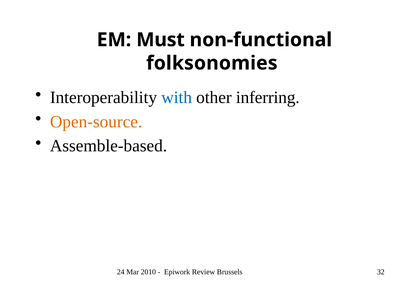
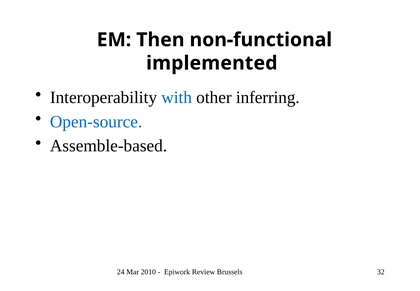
Must: Must -> Then (160, 40)
folksonomies: folksonomies -> implemented (212, 63)
Open-source colour: orange -> blue (96, 122)
